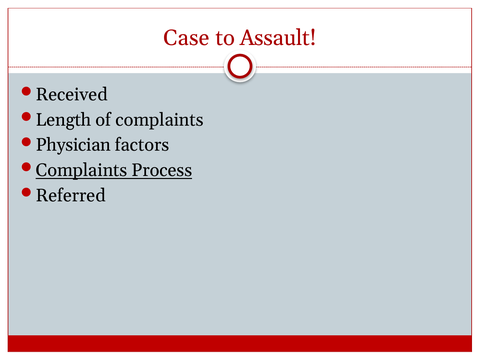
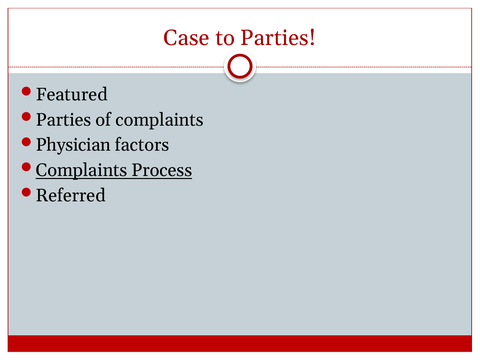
to Assault: Assault -> Parties (278, 38)
Received: Received -> Featured (72, 95)
Length: Length -> Parties (64, 120)
